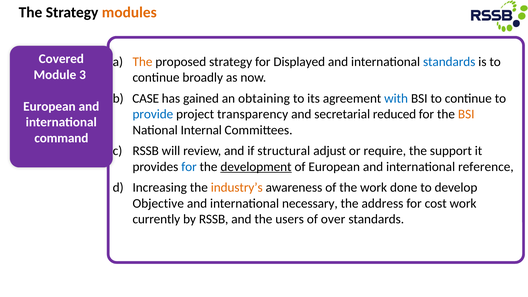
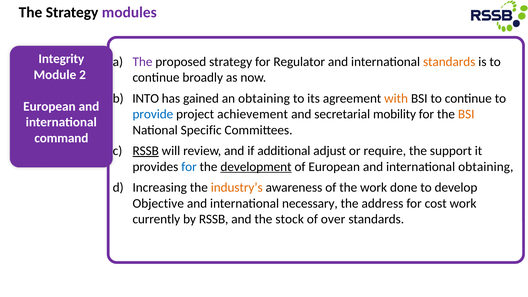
modules colour: orange -> purple (129, 12)
Covered: Covered -> Integrity (61, 59)
The colour: orange -> purple (142, 62)
Displayed: Displayed -> Regulator (299, 62)
standards colour: blue -> orange (449, 62)
3: 3 -> 2 (83, 75)
CASE: CASE -> INTO (146, 98)
with colour: blue -> orange (396, 98)
transparency: transparency -> achievement (253, 114)
reduced: reduced -> mobility (394, 114)
Internal: Internal -> Specific (201, 130)
RSSB underline: none -> present (146, 151)
structural: structural -> additional (284, 151)
international reference: reference -> obtaining (486, 167)
users: users -> stock (290, 219)
